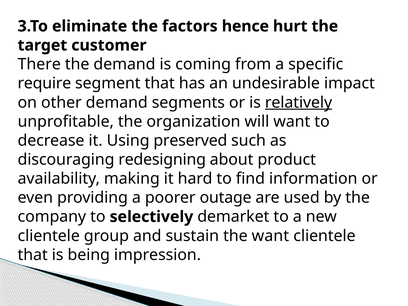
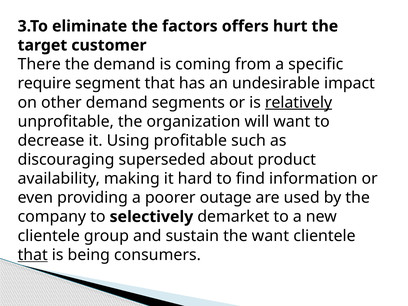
hence: hence -> offers (245, 26)
preserved: preserved -> profitable (190, 141)
redesigning: redesigning -> superseded (162, 160)
that underline: none -> present (33, 255)
impression: impression -> consumers (157, 255)
